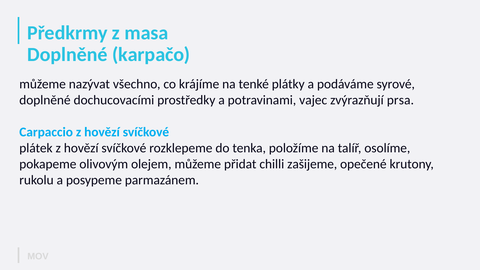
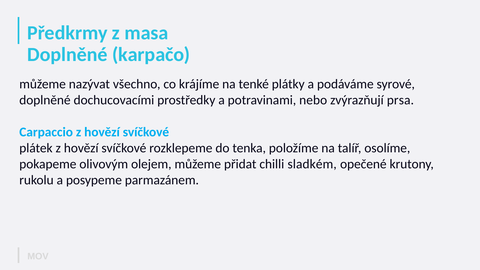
vajec: vajec -> nebo (313, 100)
zašijeme: zašijeme -> sladkém (312, 164)
